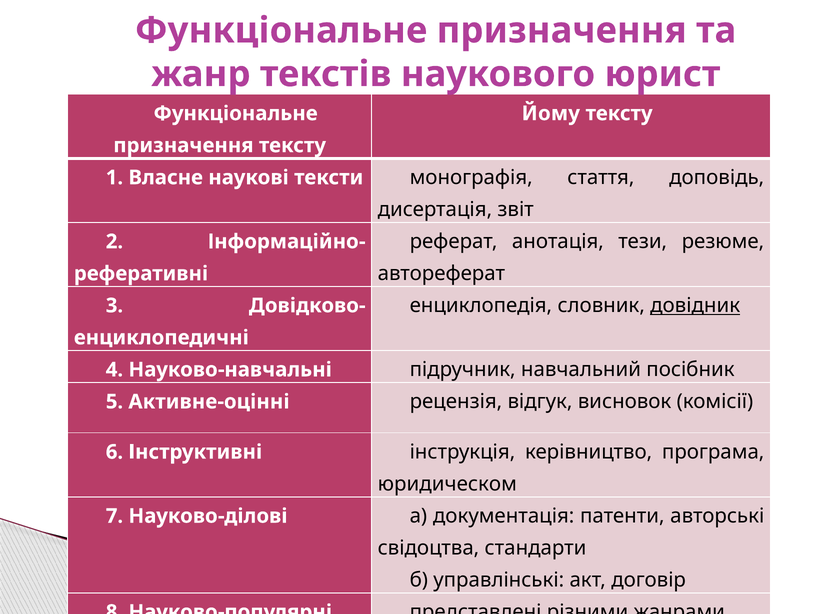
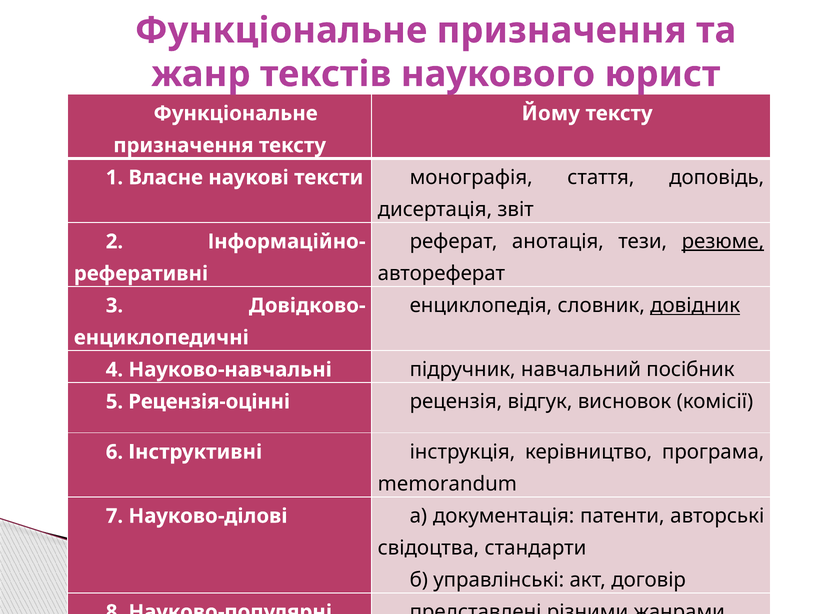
резюме underline: none -> present (723, 242)
Активне-оцінні: Активне-оцінні -> Рецензія-оцінні (209, 402)
юридическом: юридическом -> memorandum (447, 484)
